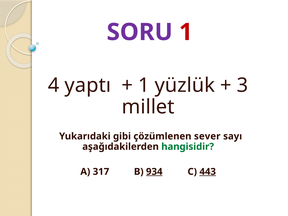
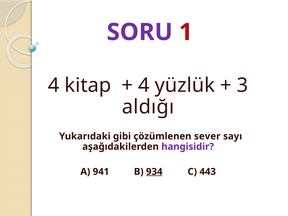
yaptı: yaptı -> kitap (88, 85)
1: 1 -> 4 (144, 85)
millet: millet -> aldığı (148, 107)
hangisidir colour: green -> purple (188, 147)
317: 317 -> 941 (101, 172)
443 underline: present -> none (208, 172)
